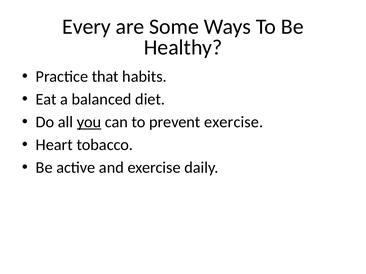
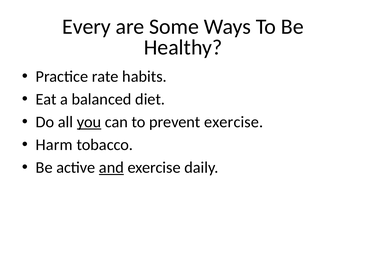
that: that -> rate (105, 77)
Heart: Heart -> Harm (54, 145)
and underline: none -> present (111, 168)
